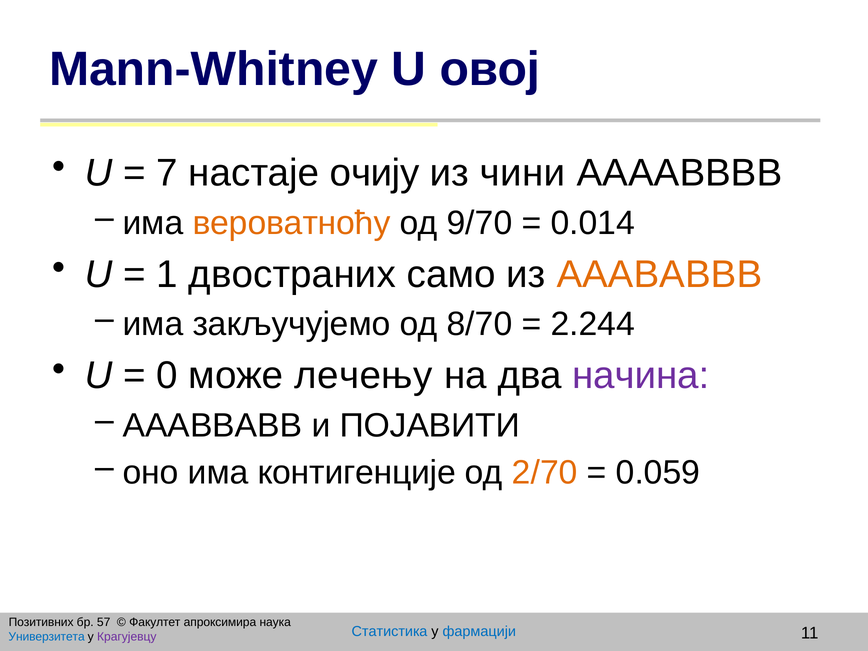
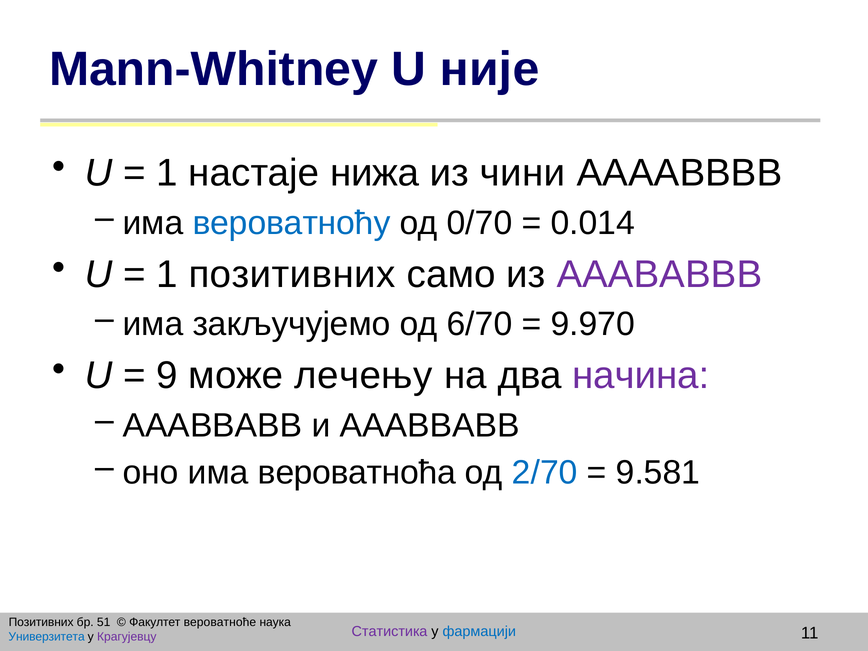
овој: овој -> није (490, 69)
7: 7 -> 1 (167, 173)
очију: очију -> нижа (375, 173)
вероватноћу colour: orange -> blue (292, 223)
9/70: 9/70 -> 0/70 (479, 223)
1 двостраних: двостраних -> позитивних (292, 274)
АААBАBBB colour: orange -> purple (659, 274)
8/70: 8/70 -> 6/70 (479, 324)
2.244: 2.244 -> 9.970 (593, 324)
0: 0 -> 9 (167, 376)
и ПОЈАВИТИ: ПОЈАВИТИ -> АААBBАBB (430, 426)
контигенције: контигенције -> вероватноћа (357, 473)
2/70 colour: orange -> blue (545, 473)
0.059: 0.059 -> 9.581 (658, 473)
57: 57 -> 51 (104, 622)
апроксимира: апроксимира -> вероватноће (220, 622)
Статистика colour: blue -> purple (389, 632)
